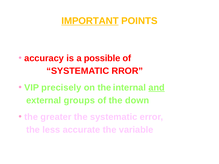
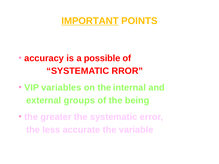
precisely: precisely -> variables (61, 88)
and underline: present -> none (157, 88)
down: down -> being (137, 100)
